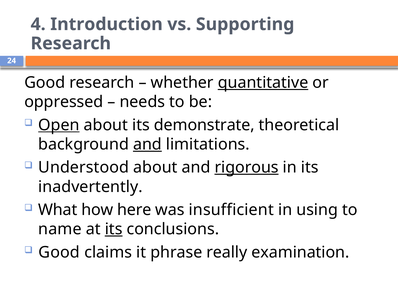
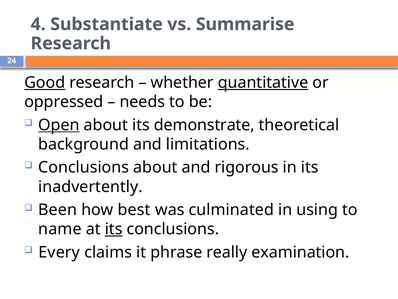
Introduction: Introduction -> Substantiate (107, 24)
Supporting: Supporting -> Summarise (245, 24)
Good underline: none -> present (45, 82)
and underline: present -> none (147, 144)
Understood: Understood -> Conclusions (84, 167)
rigorous underline: present -> none (247, 167)
What: What -> Been (58, 210)
here: here -> best (134, 210)
insufficient: insufficient -> culminated (231, 210)
Good: Good -> Every (59, 252)
